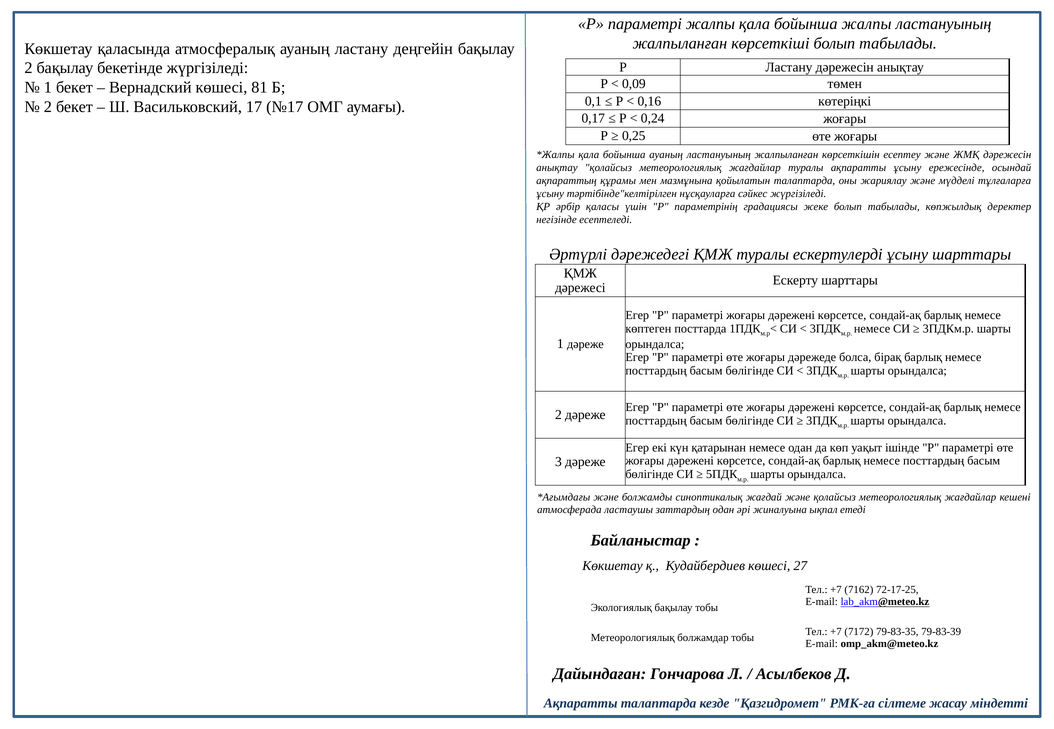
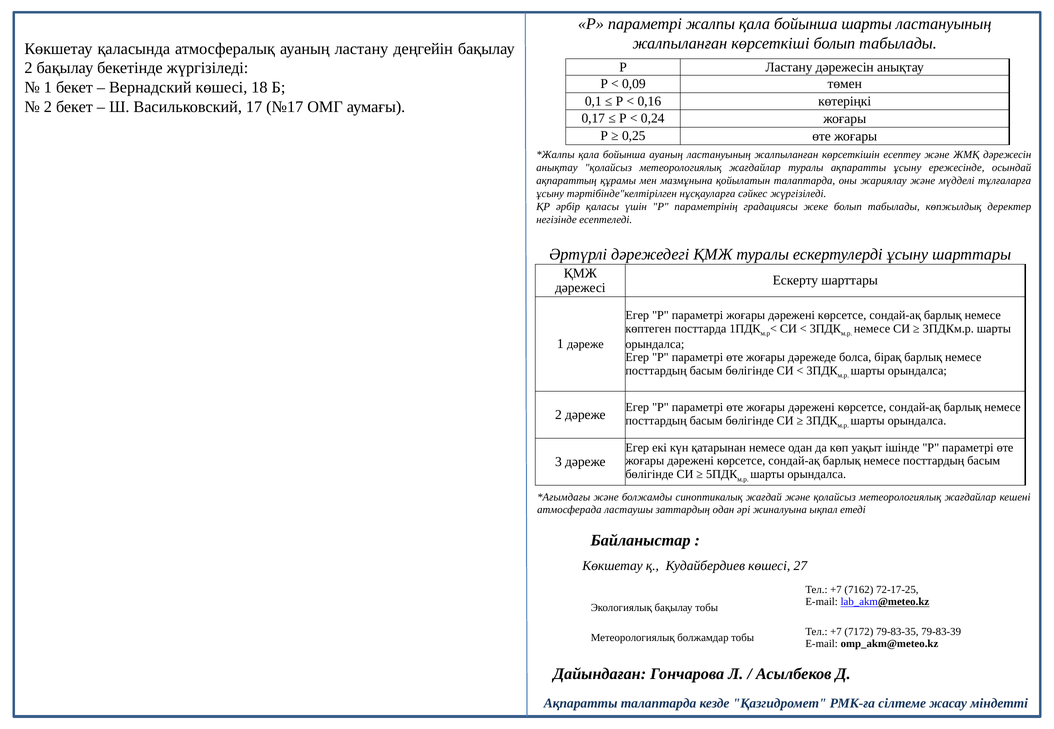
бойынша жалпы: жалпы -> шарты (867, 24)
81: 81 -> 18 (259, 88)
